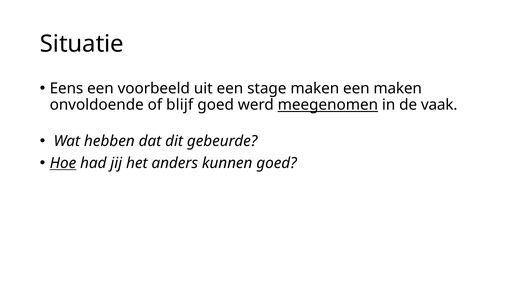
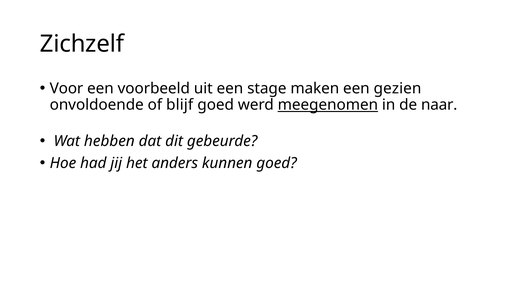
Situatie: Situatie -> Zichzelf (82, 44)
Eens: Eens -> Voor (66, 88)
een maken: maken -> gezien (398, 88)
vaak: vaak -> naar (439, 105)
Hoe underline: present -> none (63, 163)
